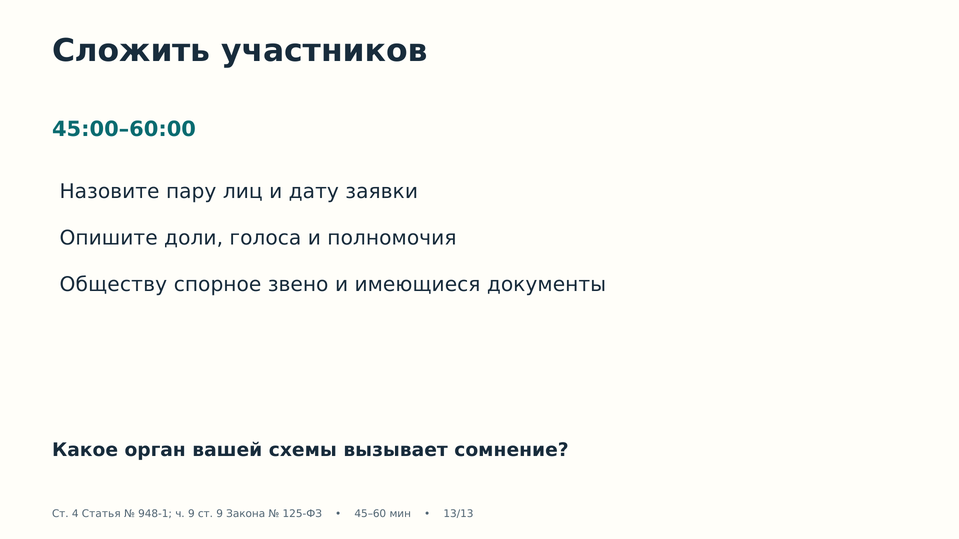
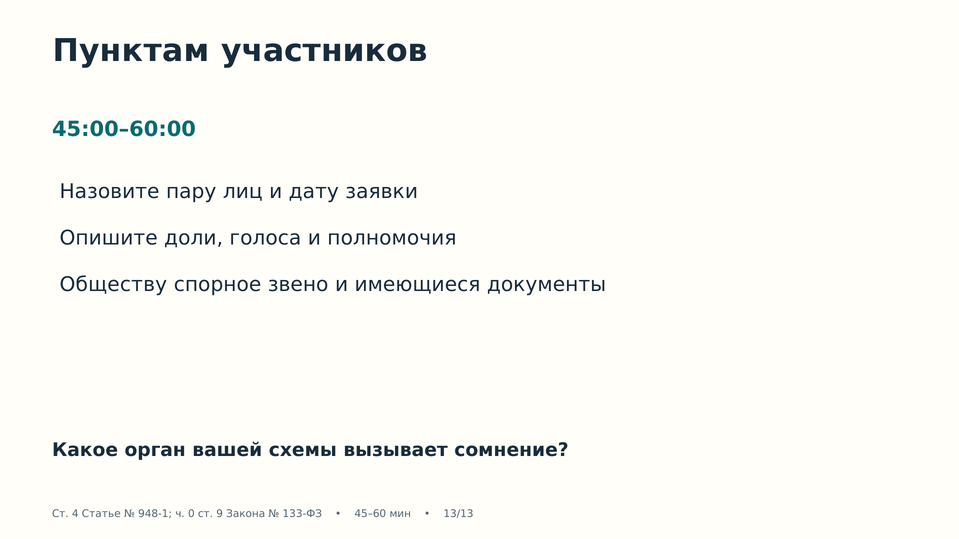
Сложить: Сложить -> Пунктам (131, 51)
Статья: Статья -> Статье (101, 514)
ч 9: 9 -> 0 (191, 514)
125-ФЗ: 125-ФЗ -> 133-ФЗ (302, 514)
